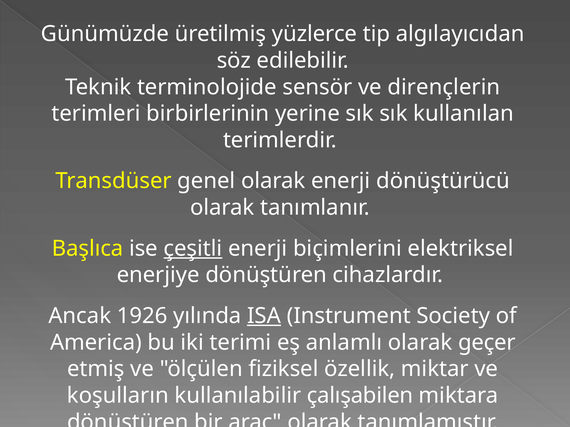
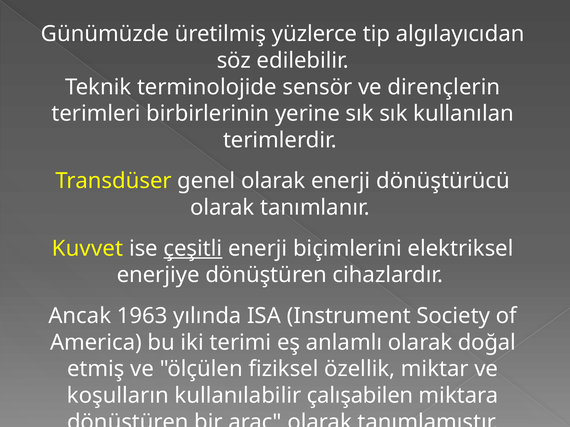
Başlıca: Başlıca -> Kuvvet (88, 249)
1926: 1926 -> 1963 (142, 316)
ISA underline: present -> none (264, 316)
geçer: geçer -> doğal (487, 343)
